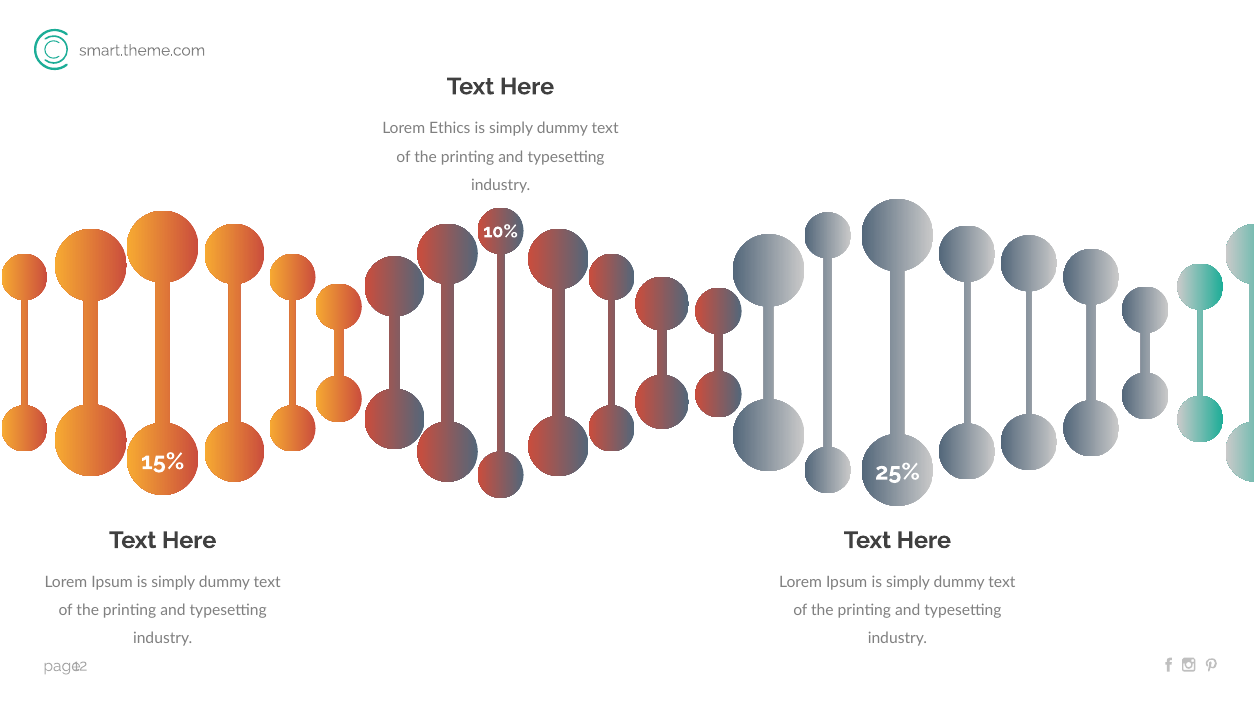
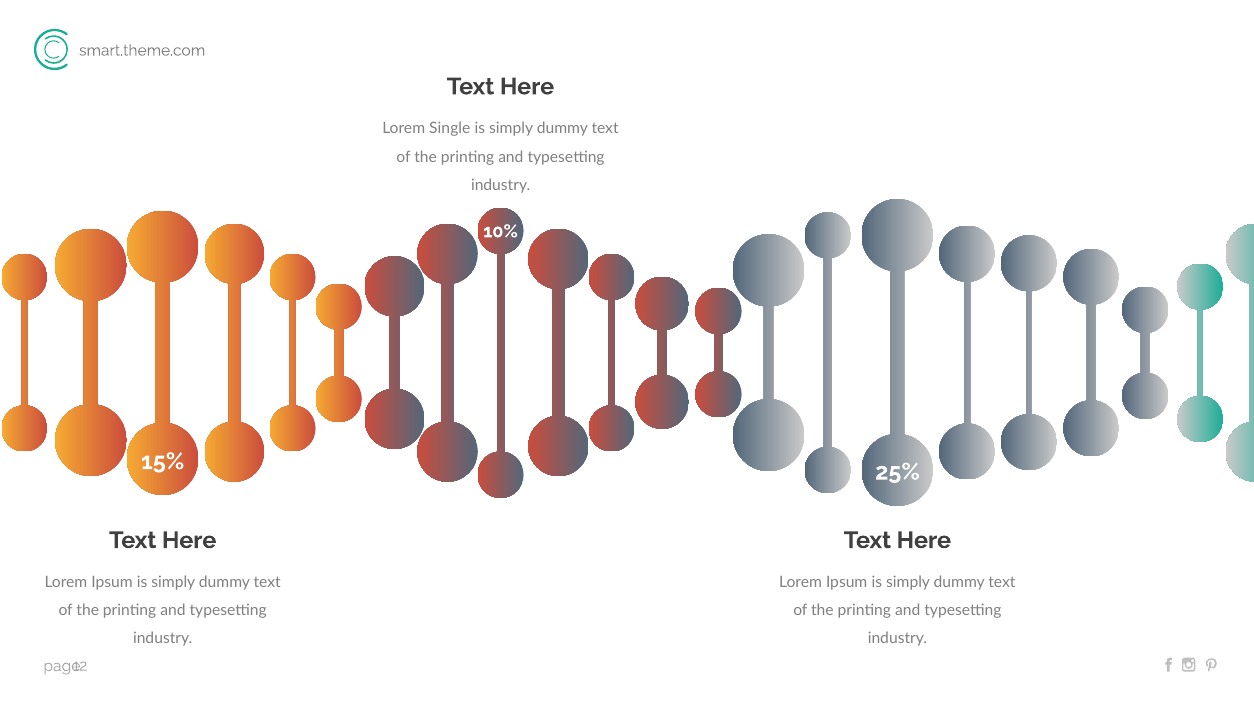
Ethics: Ethics -> Single (450, 129)
